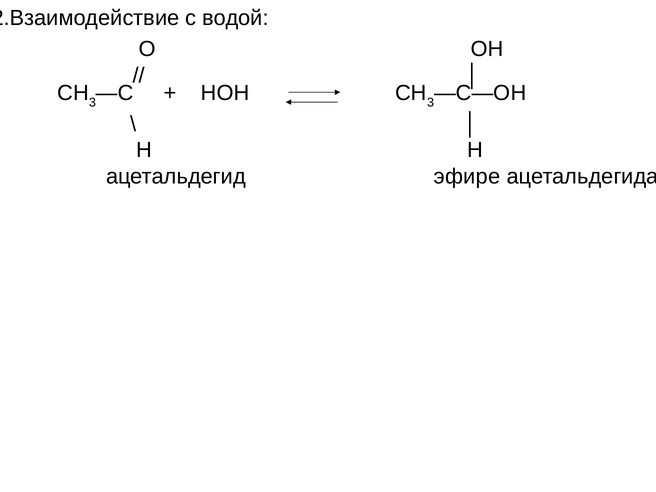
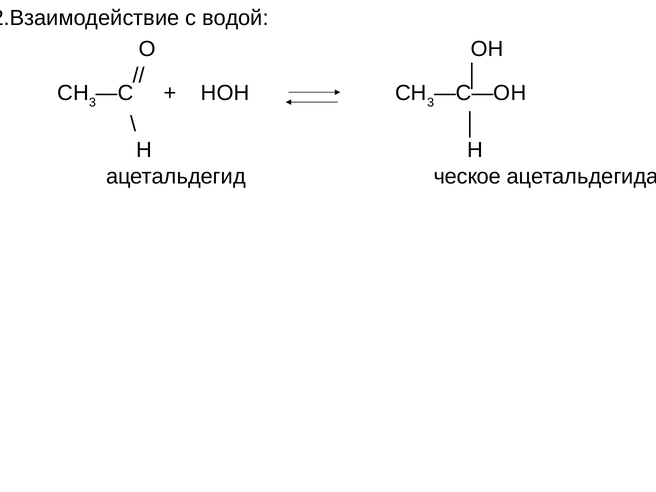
эфире: эфире -> ческое (467, 176)
